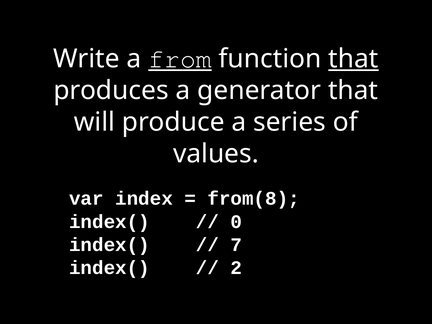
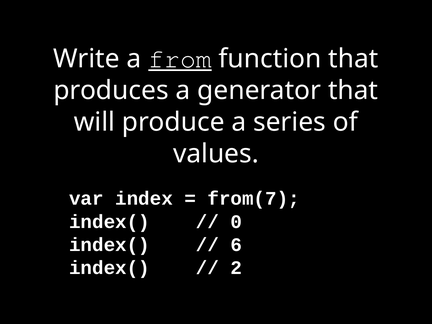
that underline: present -> none (353, 59)
from(8: from(8 -> from(7 (254, 199)
7: 7 -> 6 (236, 245)
